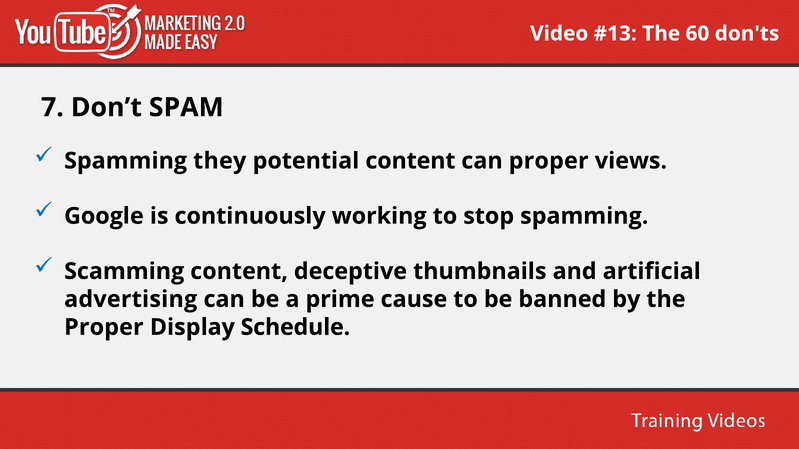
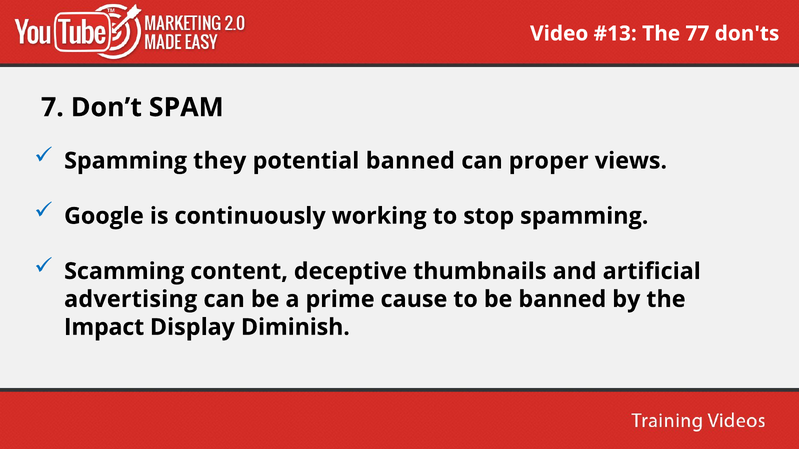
60: 60 -> 77 (697, 34)
potential content: content -> banned (410, 161)
Proper: Proper -> Impact (104, 327)
Schedule: Schedule -> Diminish (295, 327)
